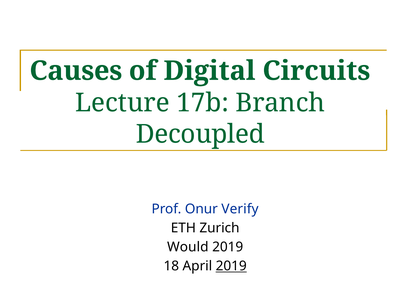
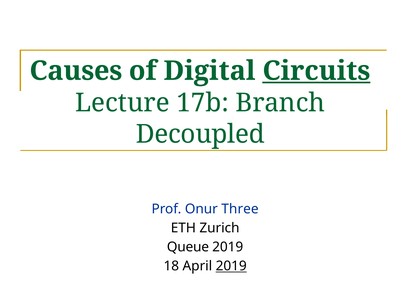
Circuits underline: none -> present (316, 71)
Verify: Verify -> Three (240, 209)
Would: Would -> Queue (188, 246)
